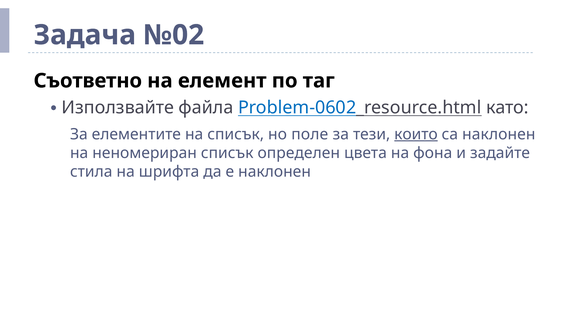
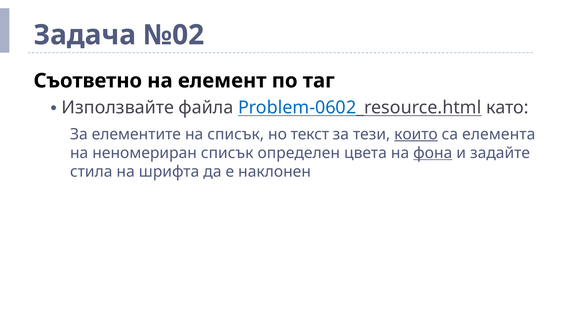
поле: поле -> текст (310, 134)
са наклонен: наклонен -> елемента (499, 134)
фона underline: none -> present (433, 153)
